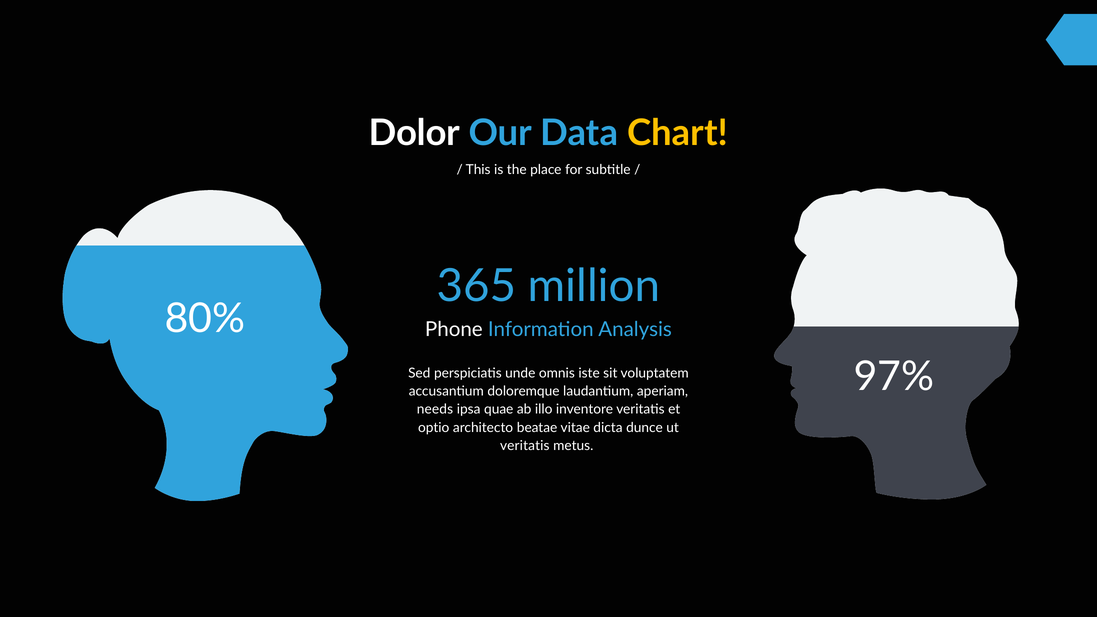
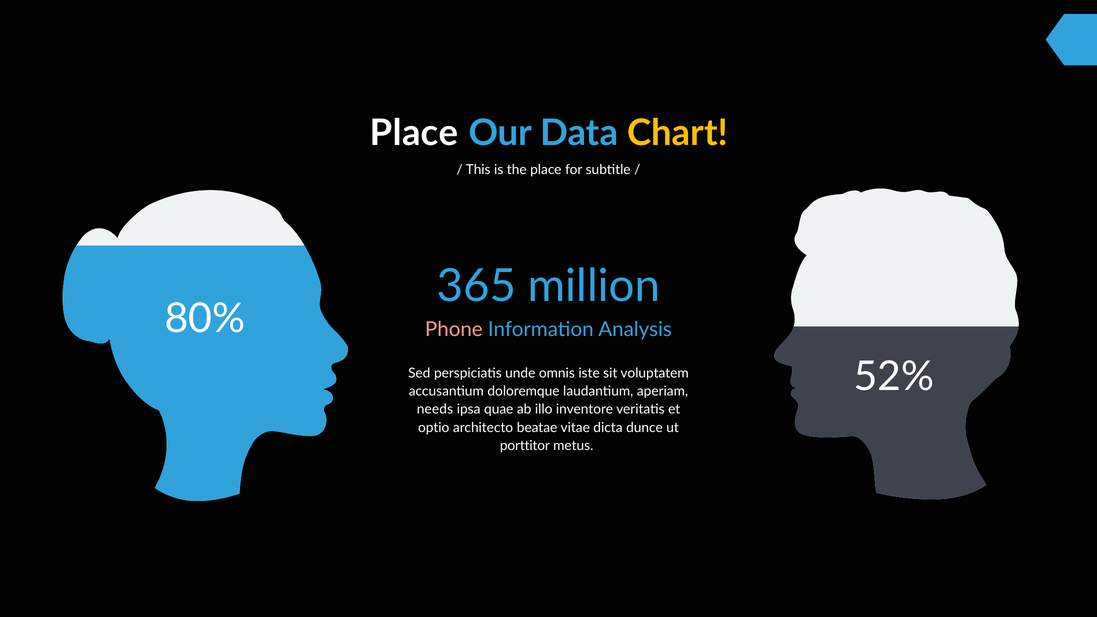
Dolor: Dolor -> Place (414, 133)
Phone colour: white -> pink (454, 330)
97%: 97% -> 52% (894, 377)
veritatis: veritatis -> porttitor (525, 446)
